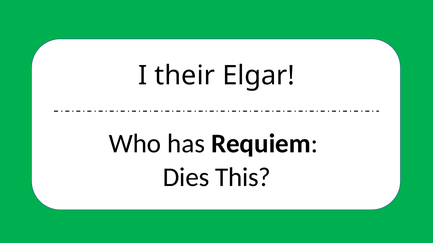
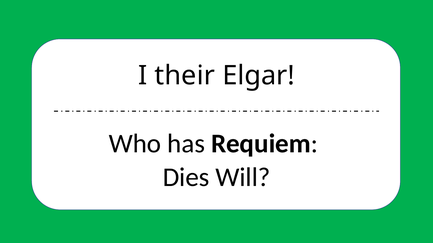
This: This -> Will (243, 178)
